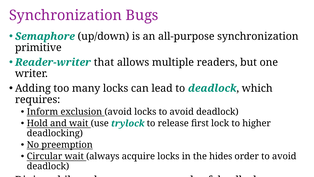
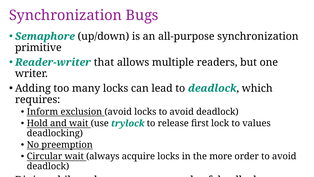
higher: higher -> values (257, 123)
hides: hides -> more (221, 156)
